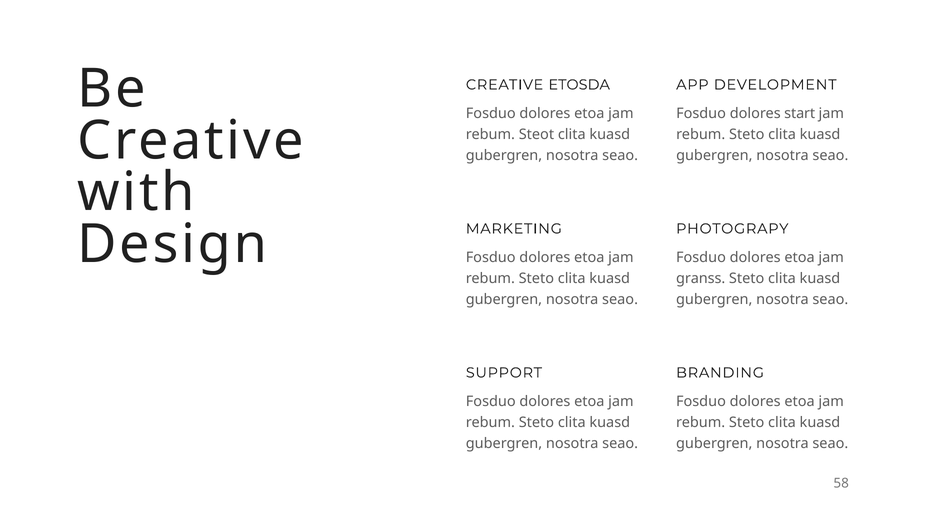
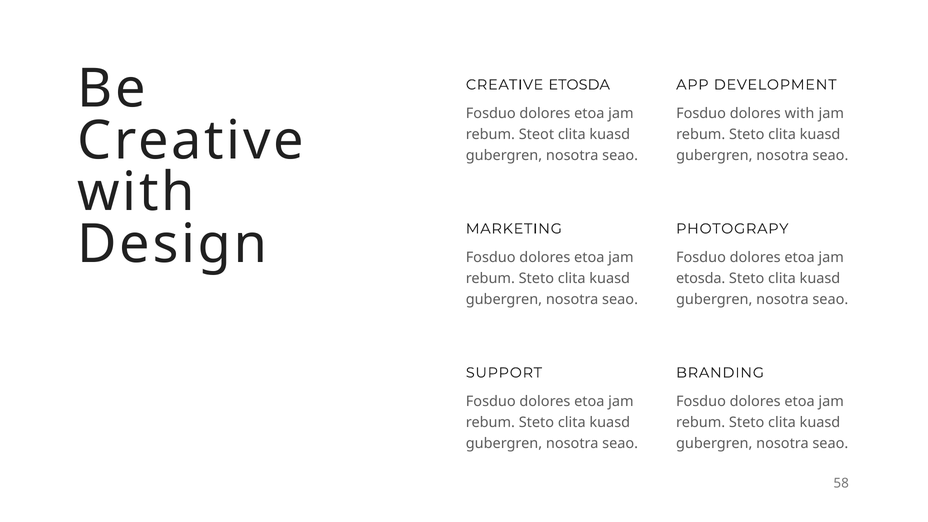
dolores start: start -> with (800, 114)
granss: granss -> etosda (701, 279)
